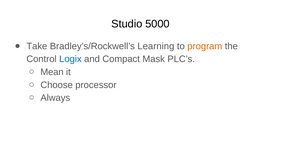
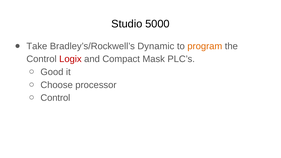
Learning: Learning -> Dynamic (156, 46)
Logix colour: blue -> red (70, 59)
Mean: Mean -> Good (52, 72)
Always: Always -> Control (55, 98)
